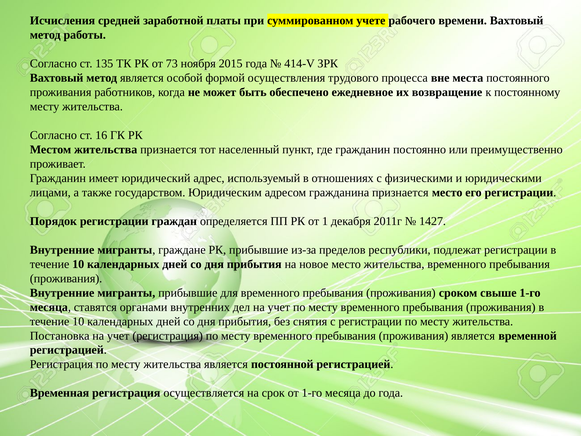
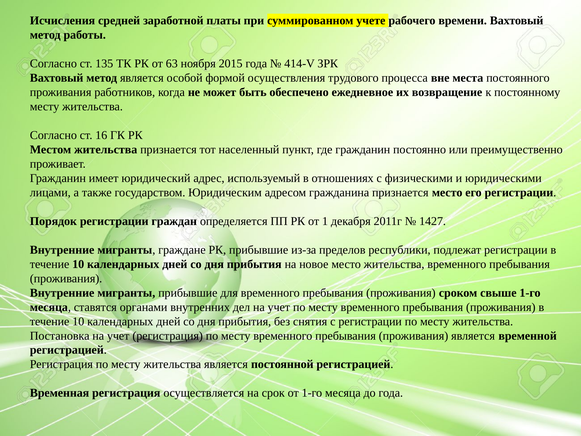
73: 73 -> 63 (172, 63)
